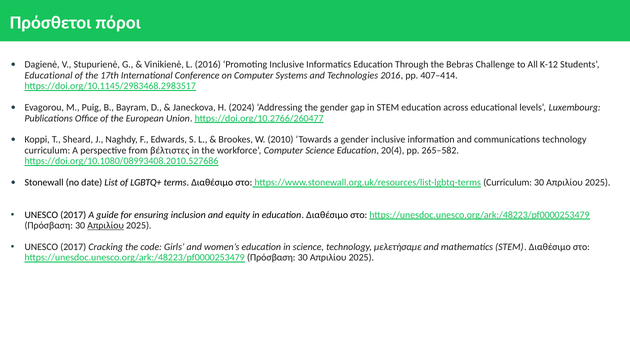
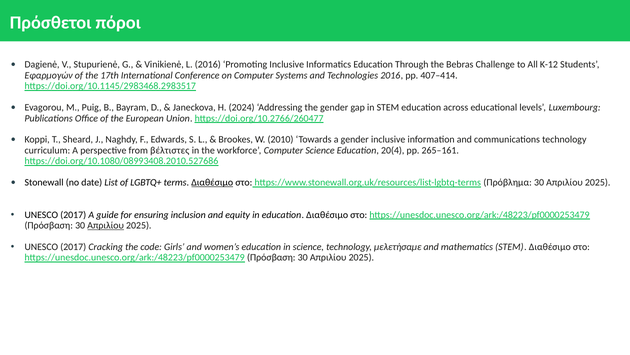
Educational: Educational -> Εφαρμογών (49, 75)
265–582: 265–582 -> 265–161 (440, 150)
Διαθέσιμο underline: none -> present (212, 182)
https://www.stonewall.org.uk/resources/list-lgbtq-terms Curriculum: Curriculum -> Πρόβλημα (508, 182)
